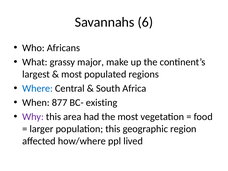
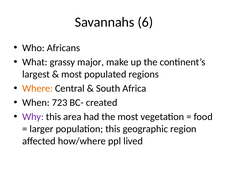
Where colour: blue -> orange (38, 88)
877: 877 -> 723 (60, 103)
existing: existing -> created (102, 103)
